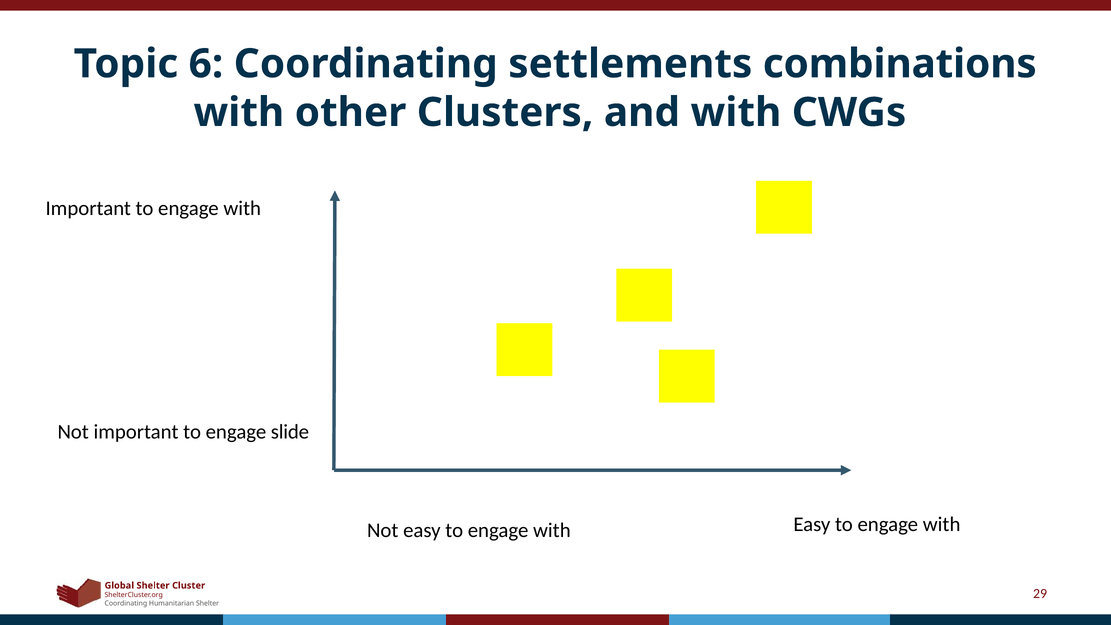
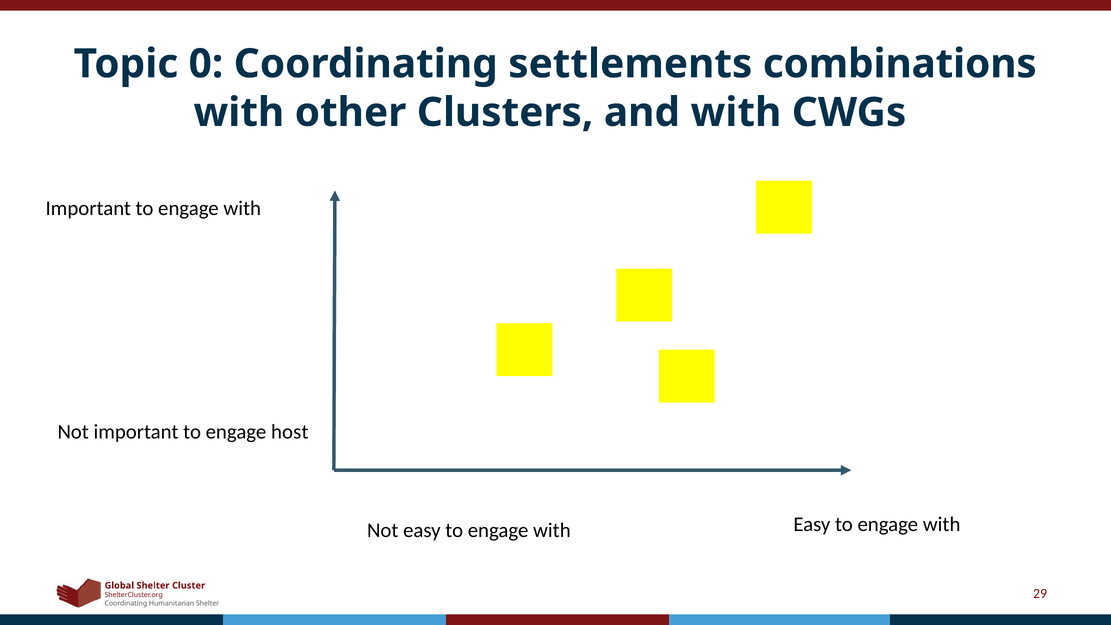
6: 6 -> 0 (206, 64)
slide: slide -> host (290, 432)
